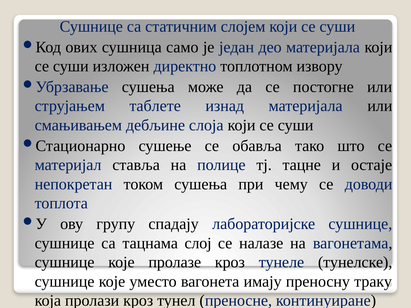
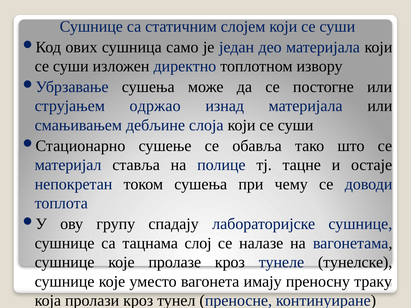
таблете: таблете -> одржао (155, 106)
